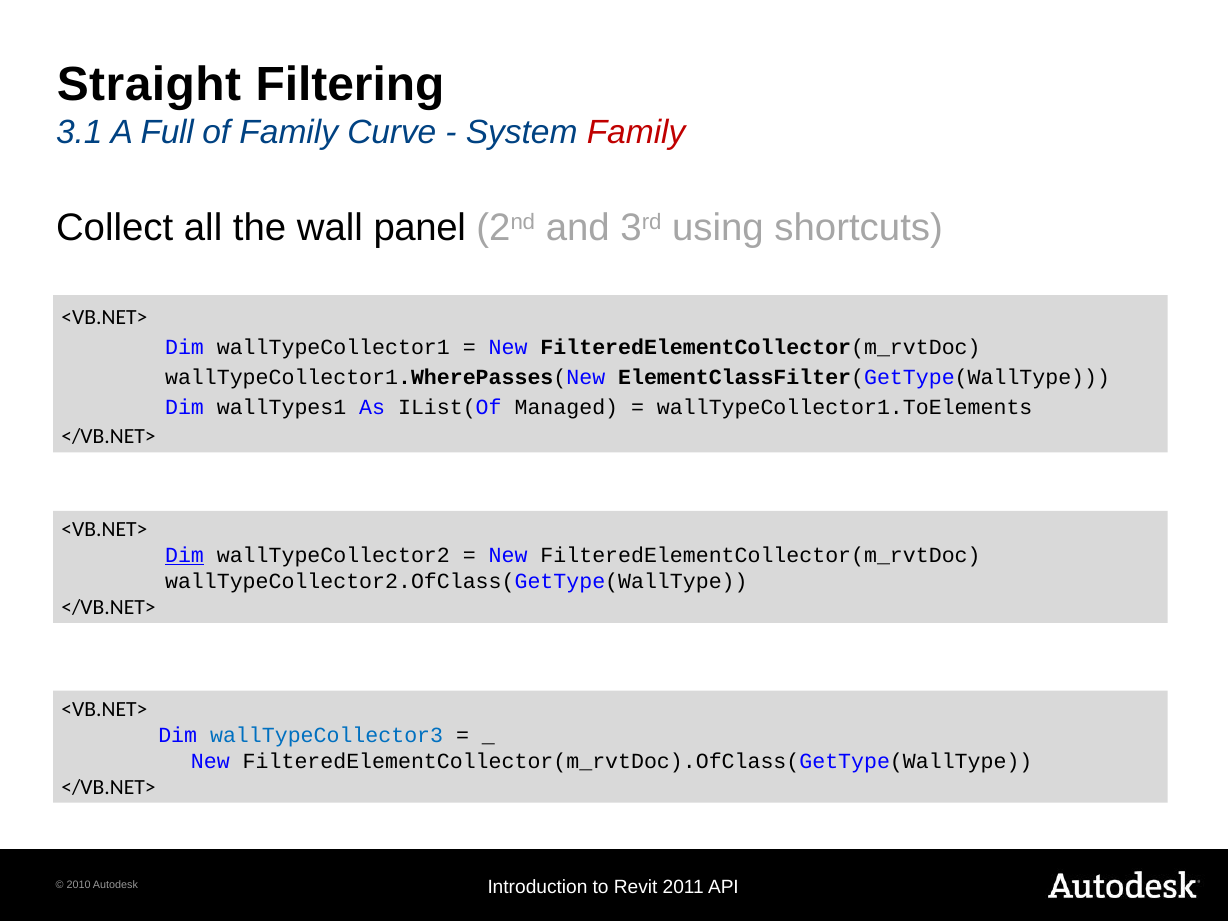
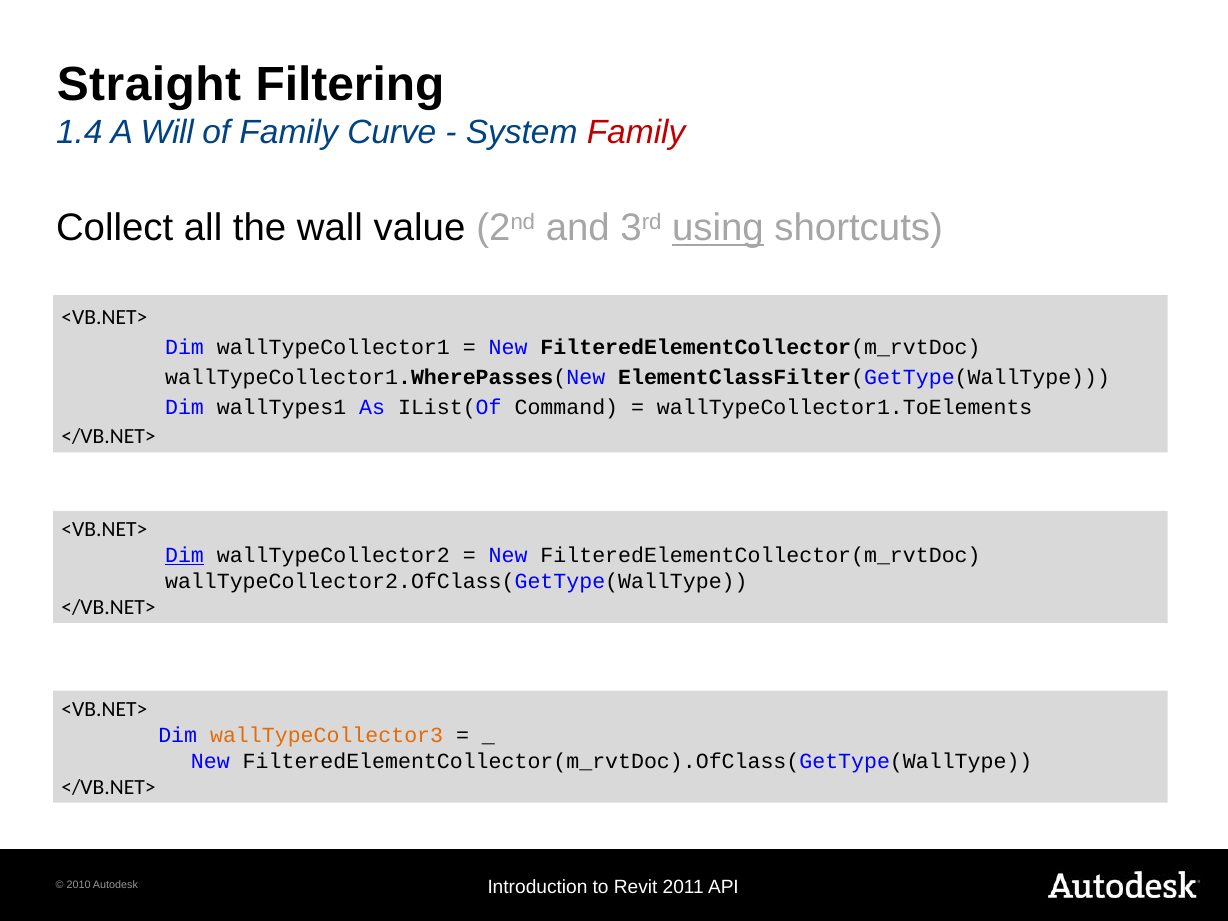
3.1: 3.1 -> 1.4 (79, 132)
Full: Full -> Will (167, 132)
panel: panel -> value (420, 228)
using underline: none -> present (718, 228)
Managed: Managed -> Command (566, 407)
wallTypeCollector3 colour: blue -> orange (327, 735)
